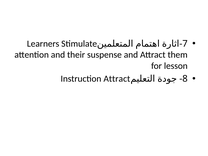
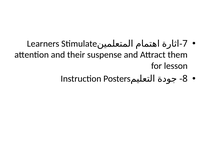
Attract: Attract -> Posters (117, 79)
